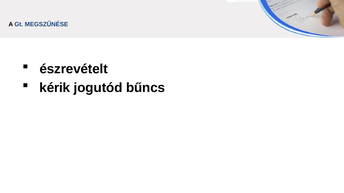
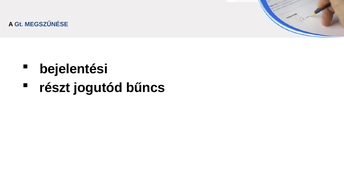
észrevételt: észrevételt -> bejelentési (74, 69)
kérik: kérik -> részt (55, 88)
